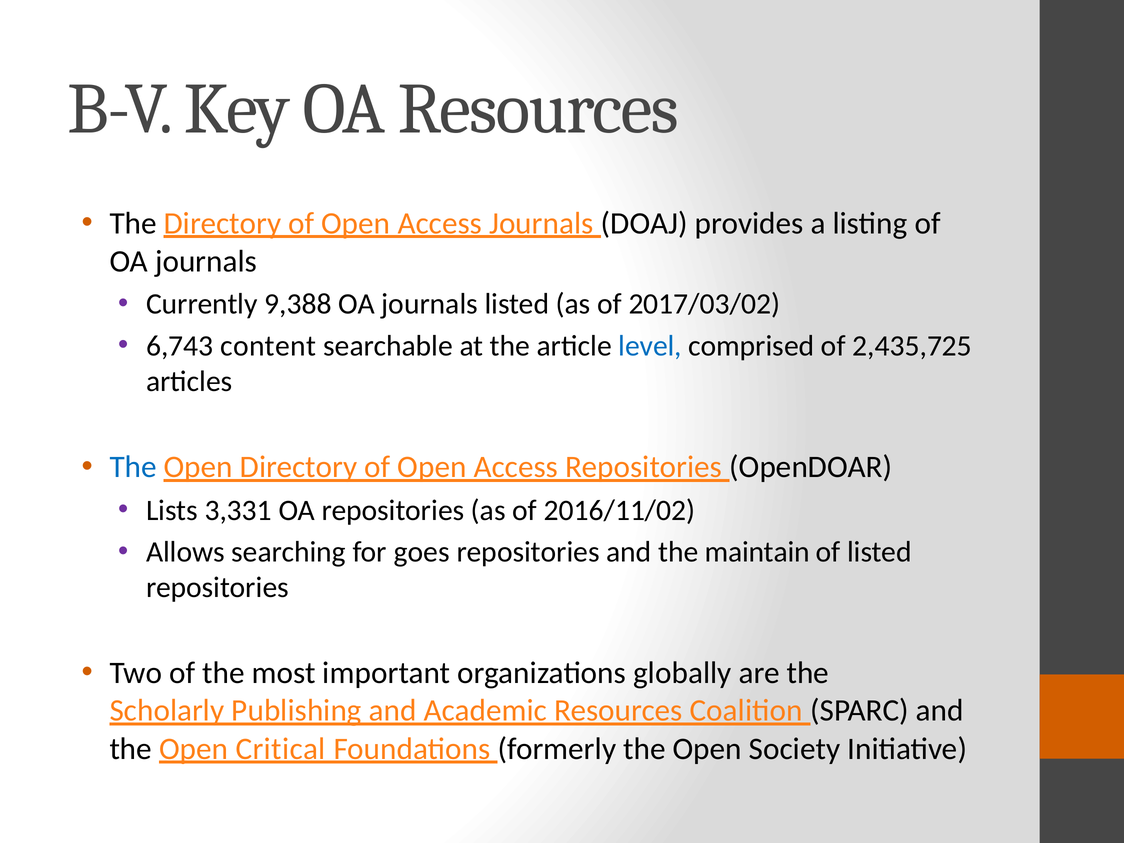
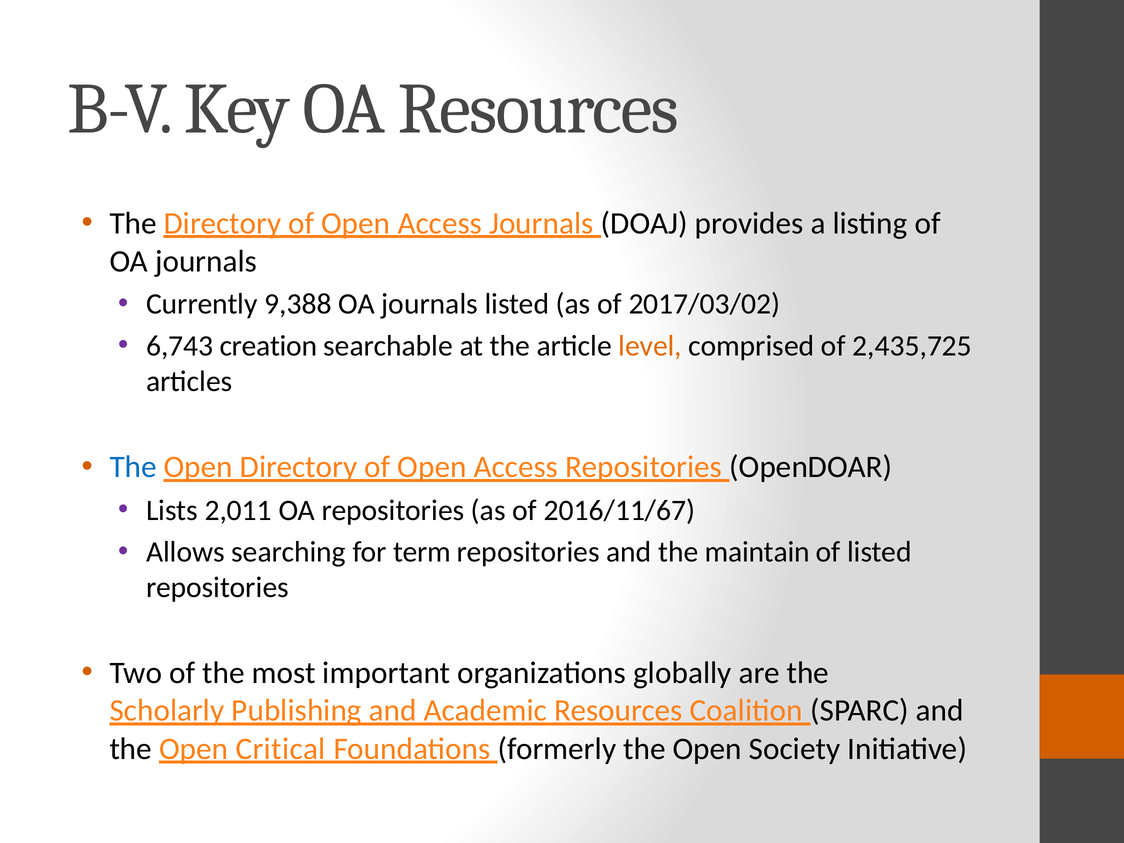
content: content -> creation (268, 346)
level colour: blue -> orange (650, 346)
3,331: 3,331 -> 2,011 (238, 510)
2016/11/02: 2016/11/02 -> 2016/11/67 (620, 510)
goes: goes -> term (422, 552)
